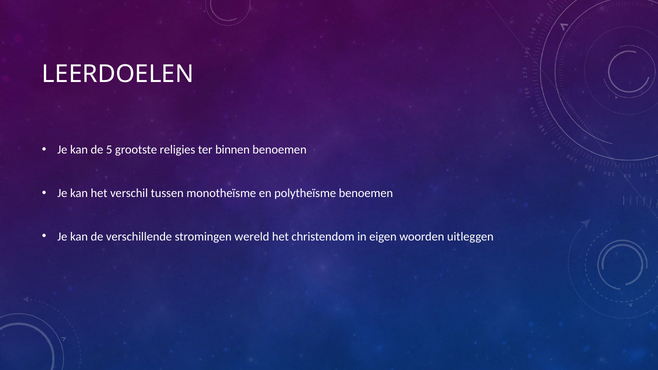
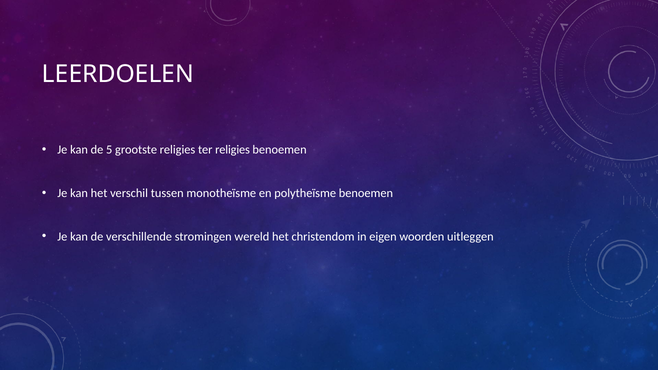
ter binnen: binnen -> religies (233, 150)
